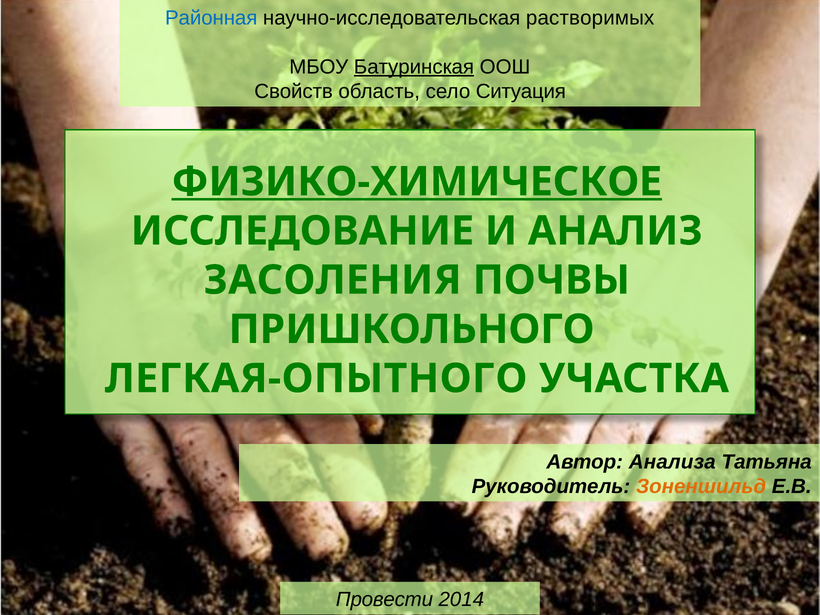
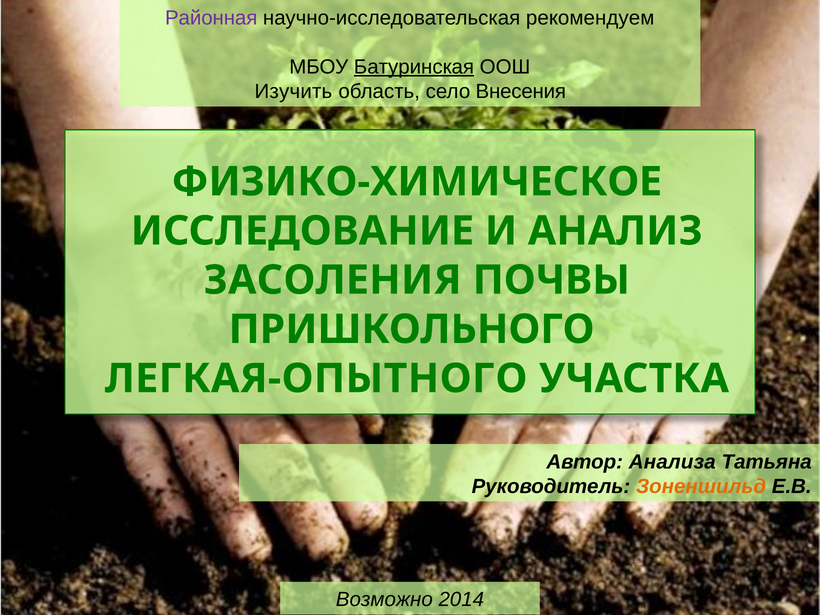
Районная colour: blue -> purple (211, 18)
растворимых: растворимых -> рекомендуем (590, 18)
Свойств: Свойств -> Изучить (293, 92)
Ситуация: Ситуация -> Внесения (521, 92)
ФИЗИКО-ХИМИЧЕСКОЕ underline: present -> none (417, 182)
Провести: Провести -> Возможно (384, 600)
